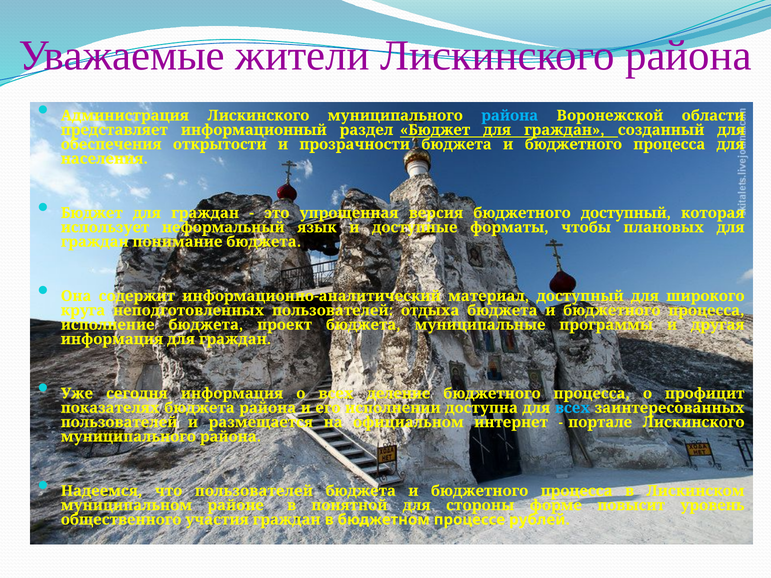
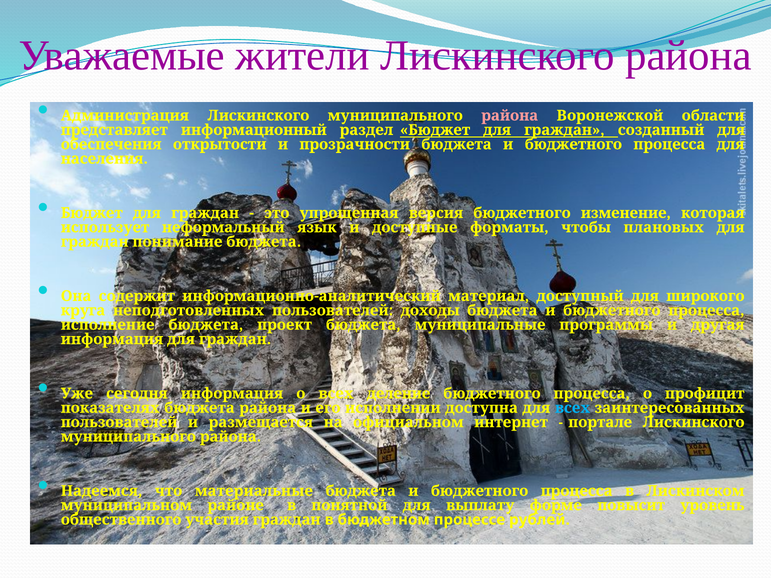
района colour: light blue -> pink (510, 116)
бюджетного доступный: доступный -> изменение (626, 213)
отдыха: отдыха -> доходы (430, 311)
что пользователей: пользователей -> материальные (254, 491)
стороны: стороны -> выплату (480, 505)
